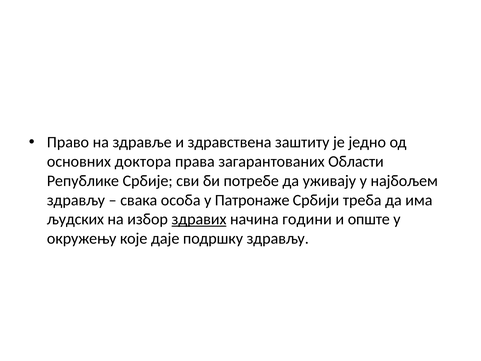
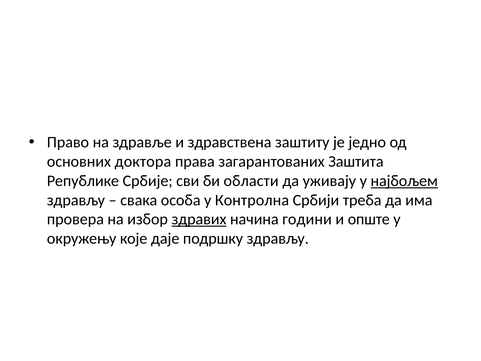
Области: Области -> Заштита (356, 161)
потребе: потребе -> области (251, 181)
најбољем underline: none -> present (404, 181)
Патронаже: Патронаже -> Контролна (252, 200)
људских: људских -> провера (75, 219)
